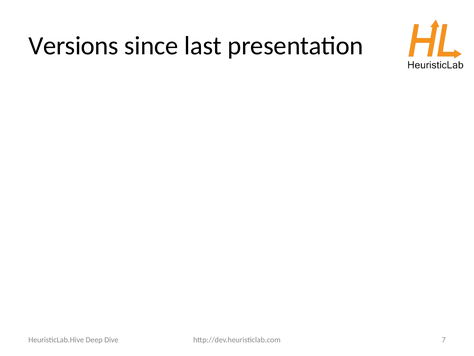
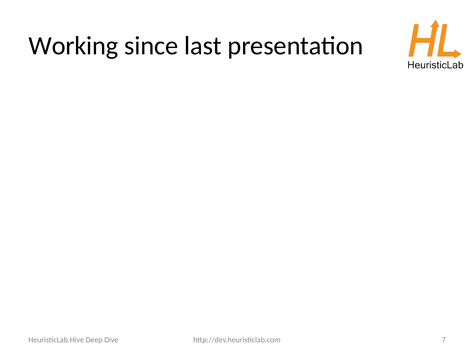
Versions: Versions -> Working (73, 46)
